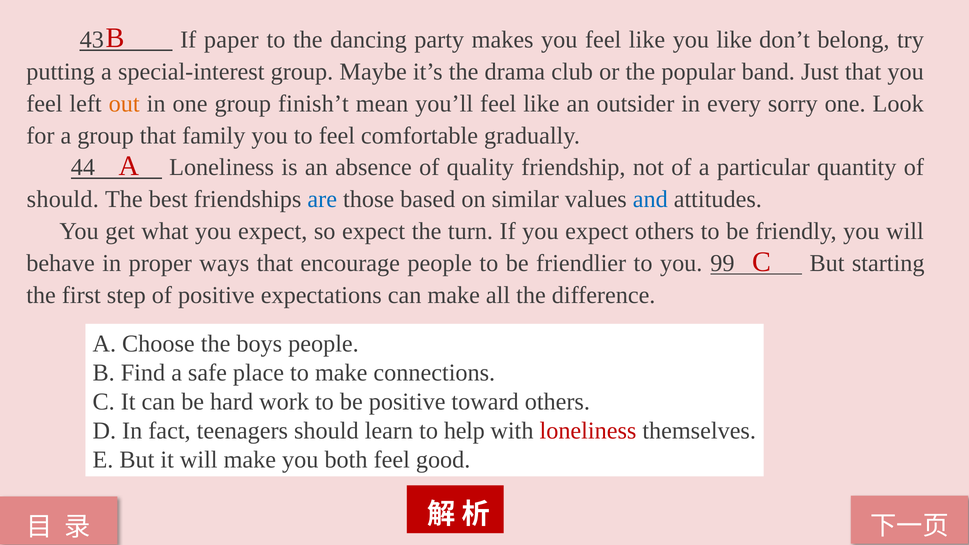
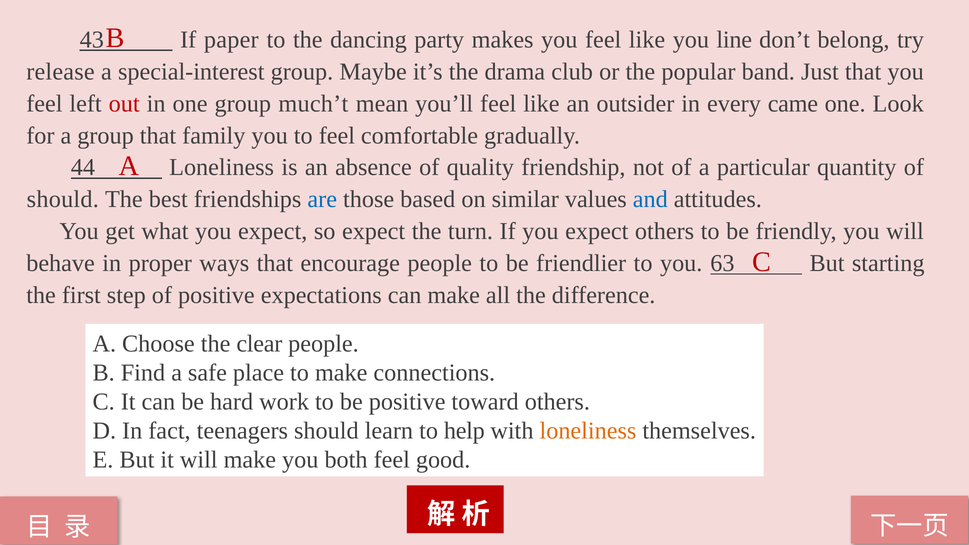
you like: like -> line (734, 40)
putting: putting -> release (60, 72)
out colour: orange -> red (124, 104)
finish’t: finish’t -> much’t (313, 104)
sorry: sorry -> came (793, 104)
99: 99 -> 63 (722, 263)
boys: boys -> clear (259, 344)
loneliness colour: red -> orange (588, 431)
